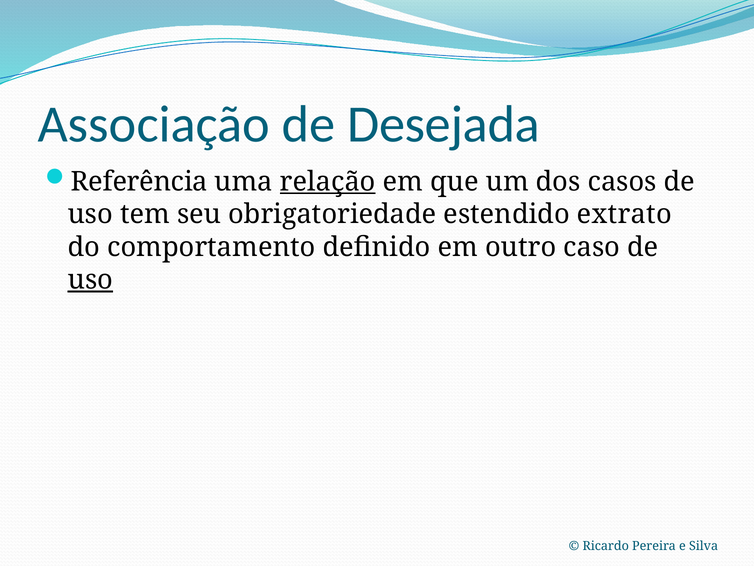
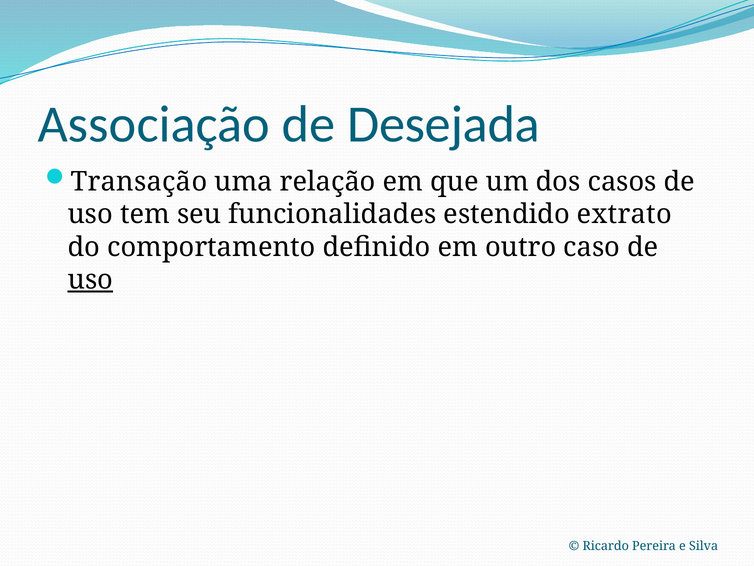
Referência: Referência -> Transação (139, 182)
relação underline: present -> none (328, 182)
obrigatoriedade: obrigatoriedade -> funcionalidades (332, 214)
